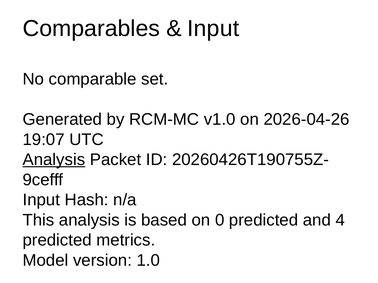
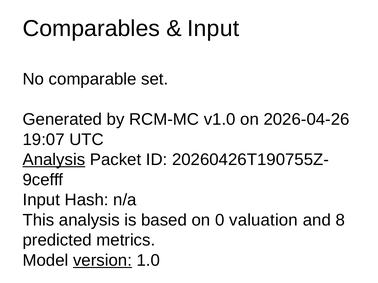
0 predicted: predicted -> valuation (263, 220)
4: 4 -> 8 (340, 220)
version underline: none -> present (102, 261)
